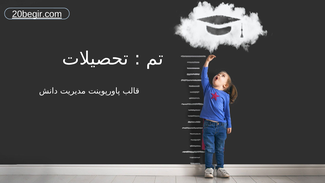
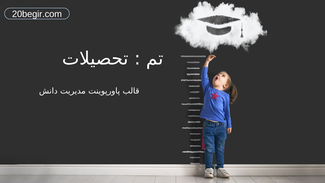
20begir.com underline: present -> none (37, 14)
